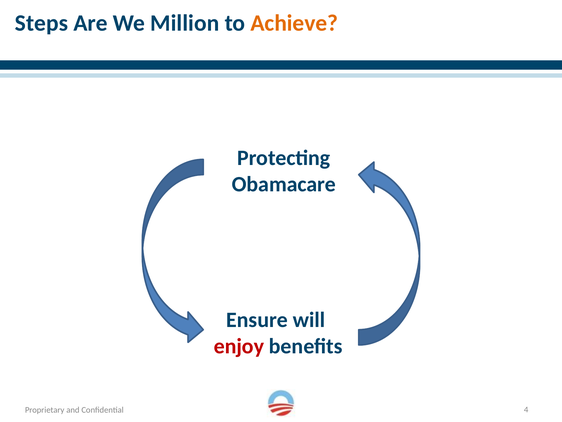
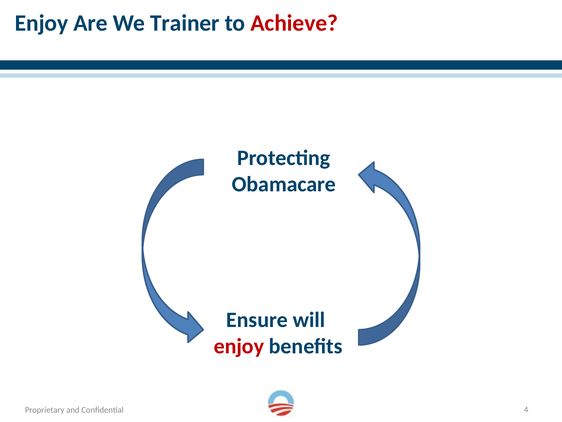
Steps: Steps -> Enjoy (42, 23)
Million: Million -> Trainer (185, 23)
Achieve colour: orange -> red (294, 23)
